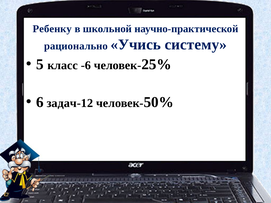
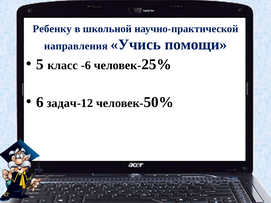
рационально: рационально -> направления (76, 46)
систему: систему -> помощи (196, 45)
